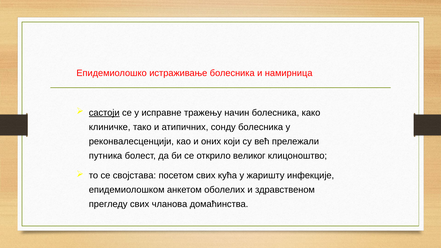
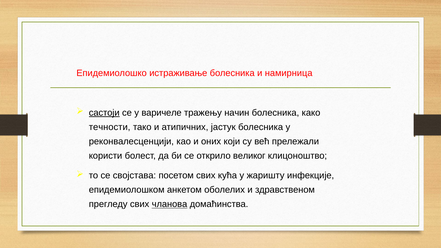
исправне: исправне -> варичеле (162, 113)
клиничке: клиничке -> течности (110, 127)
сонду: сонду -> јастук (223, 127)
путника: путника -> користи (106, 156)
чланова underline: none -> present (170, 204)
